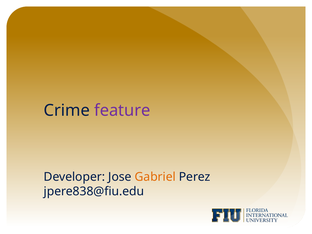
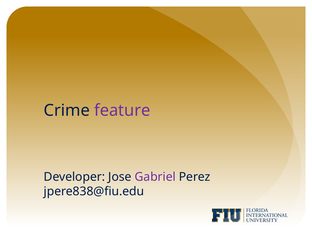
Gabriel colour: orange -> purple (155, 177)
